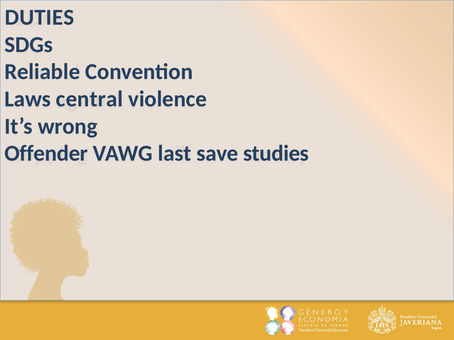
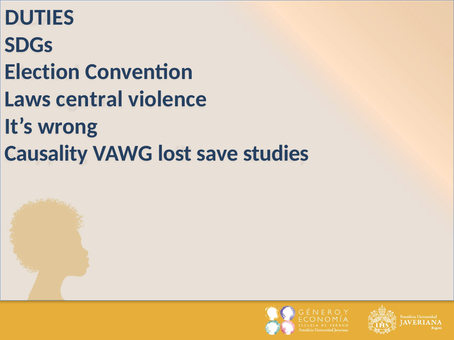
Reliable: Reliable -> Election (42, 72)
Offender: Offender -> Causality (46, 154)
last: last -> lost (175, 154)
